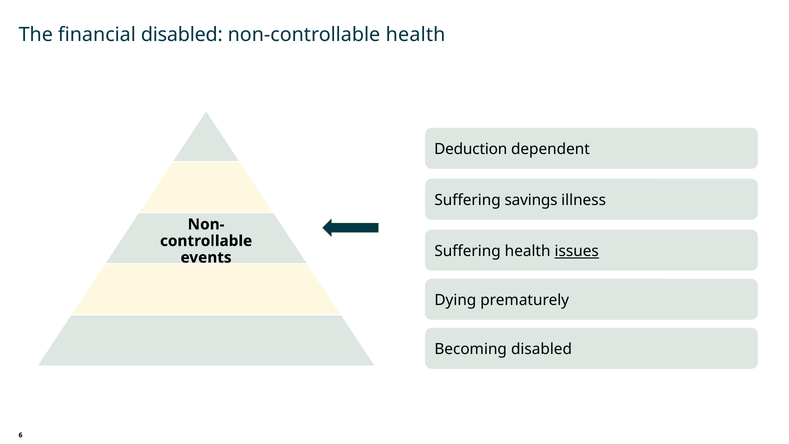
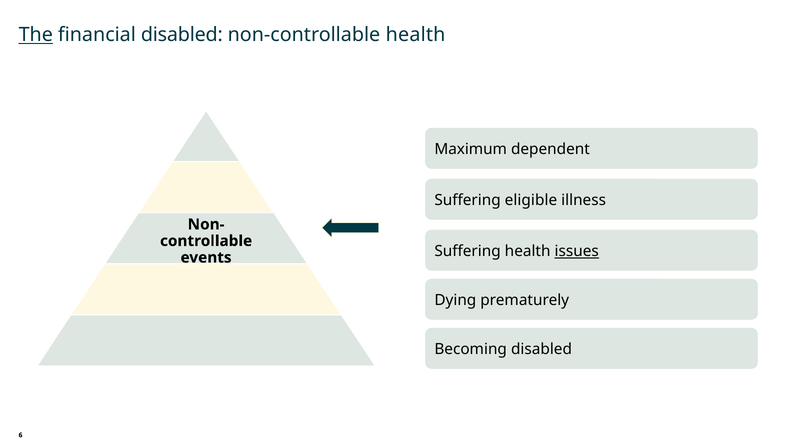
The underline: none -> present (36, 35)
Deduction: Deduction -> Maximum (471, 149)
savings: savings -> eligible (531, 200)
